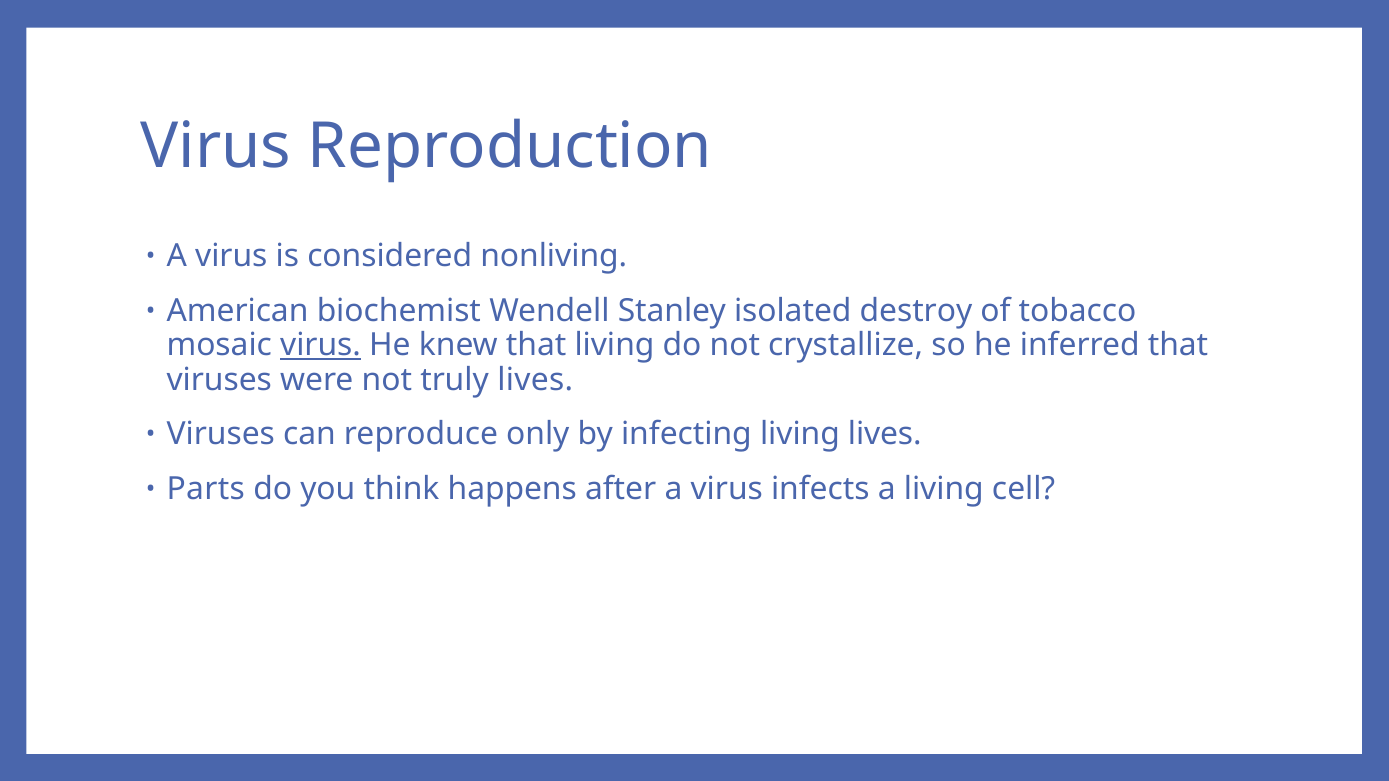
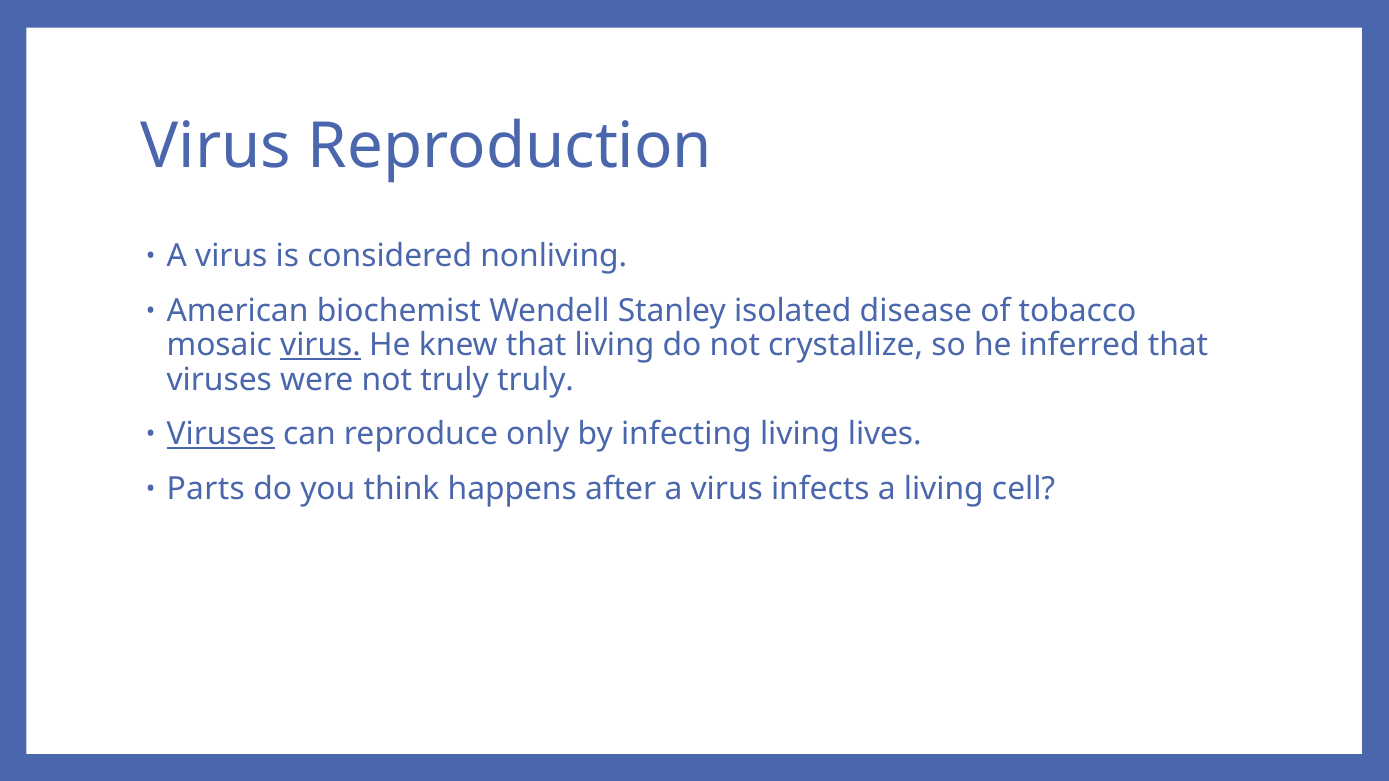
destroy: destroy -> disease (916, 311)
truly lives: lives -> truly (536, 380)
Viruses underline: none -> present (221, 435)
